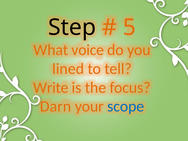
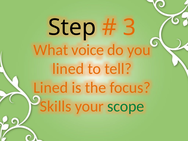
5: 5 -> 3 (129, 27)
Write: Write -> Lined (51, 88)
Darn: Darn -> Skills (56, 106)
scope colour: blue -> green (126, 106)
